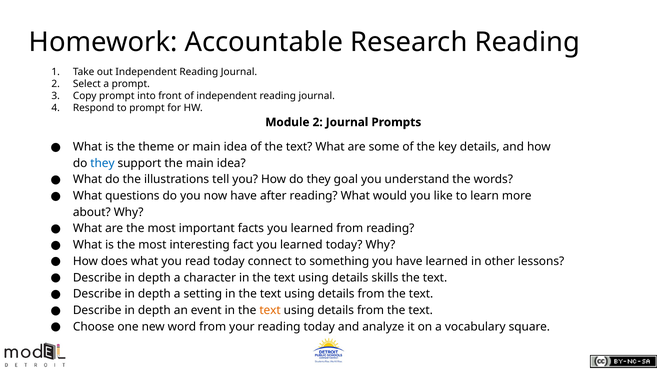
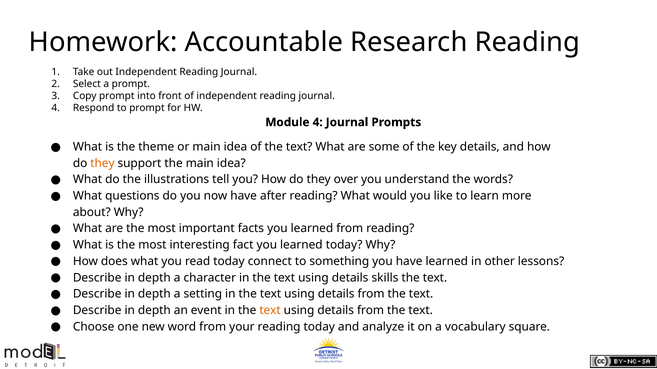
Module 2: 2 -> 4 (318, 122)
they colour: blue -> orange (102, 163)
goal: goal -> over (346, 180)
